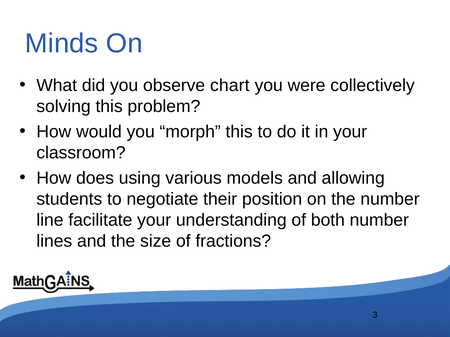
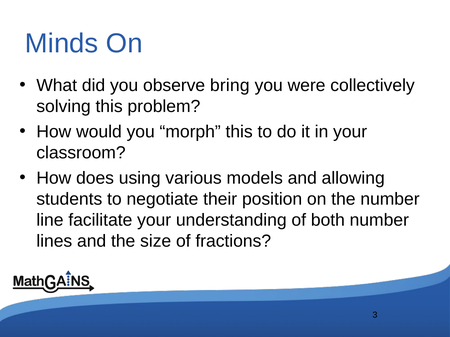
chart: chart -> bring (230, 85)
